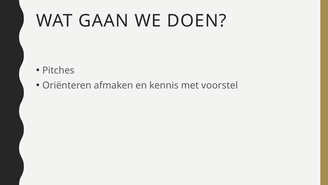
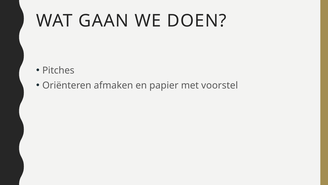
kennis: kennis -> papier (164, 85)
